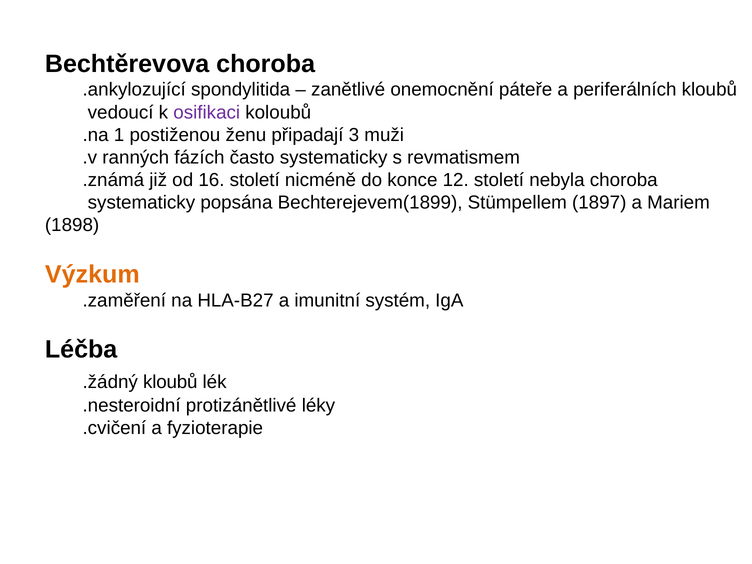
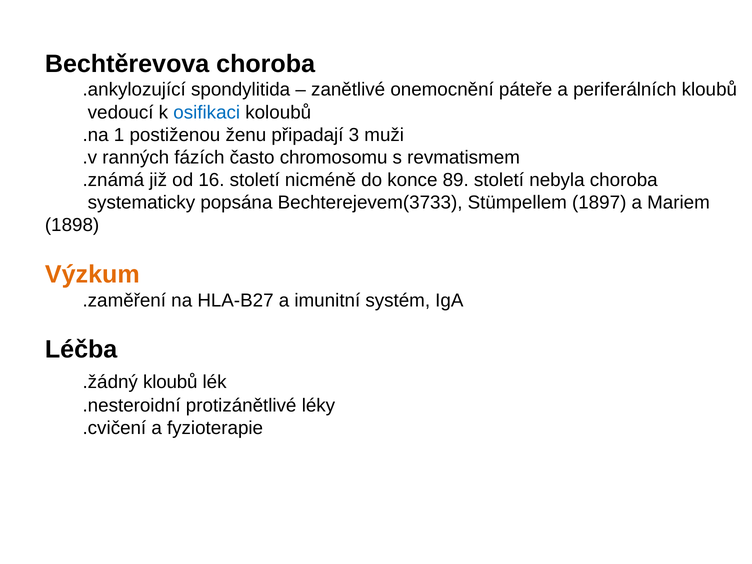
osifikaci colour: purple -> blue (207, 112)
často systematicky: systematicky -> chromosomu (334, 157)
12: 12 -> 89 (456, 180)
Bechterejevem(1899: Bechterejevem(1899 -> Bechterejevem(3733 (370, 203)
